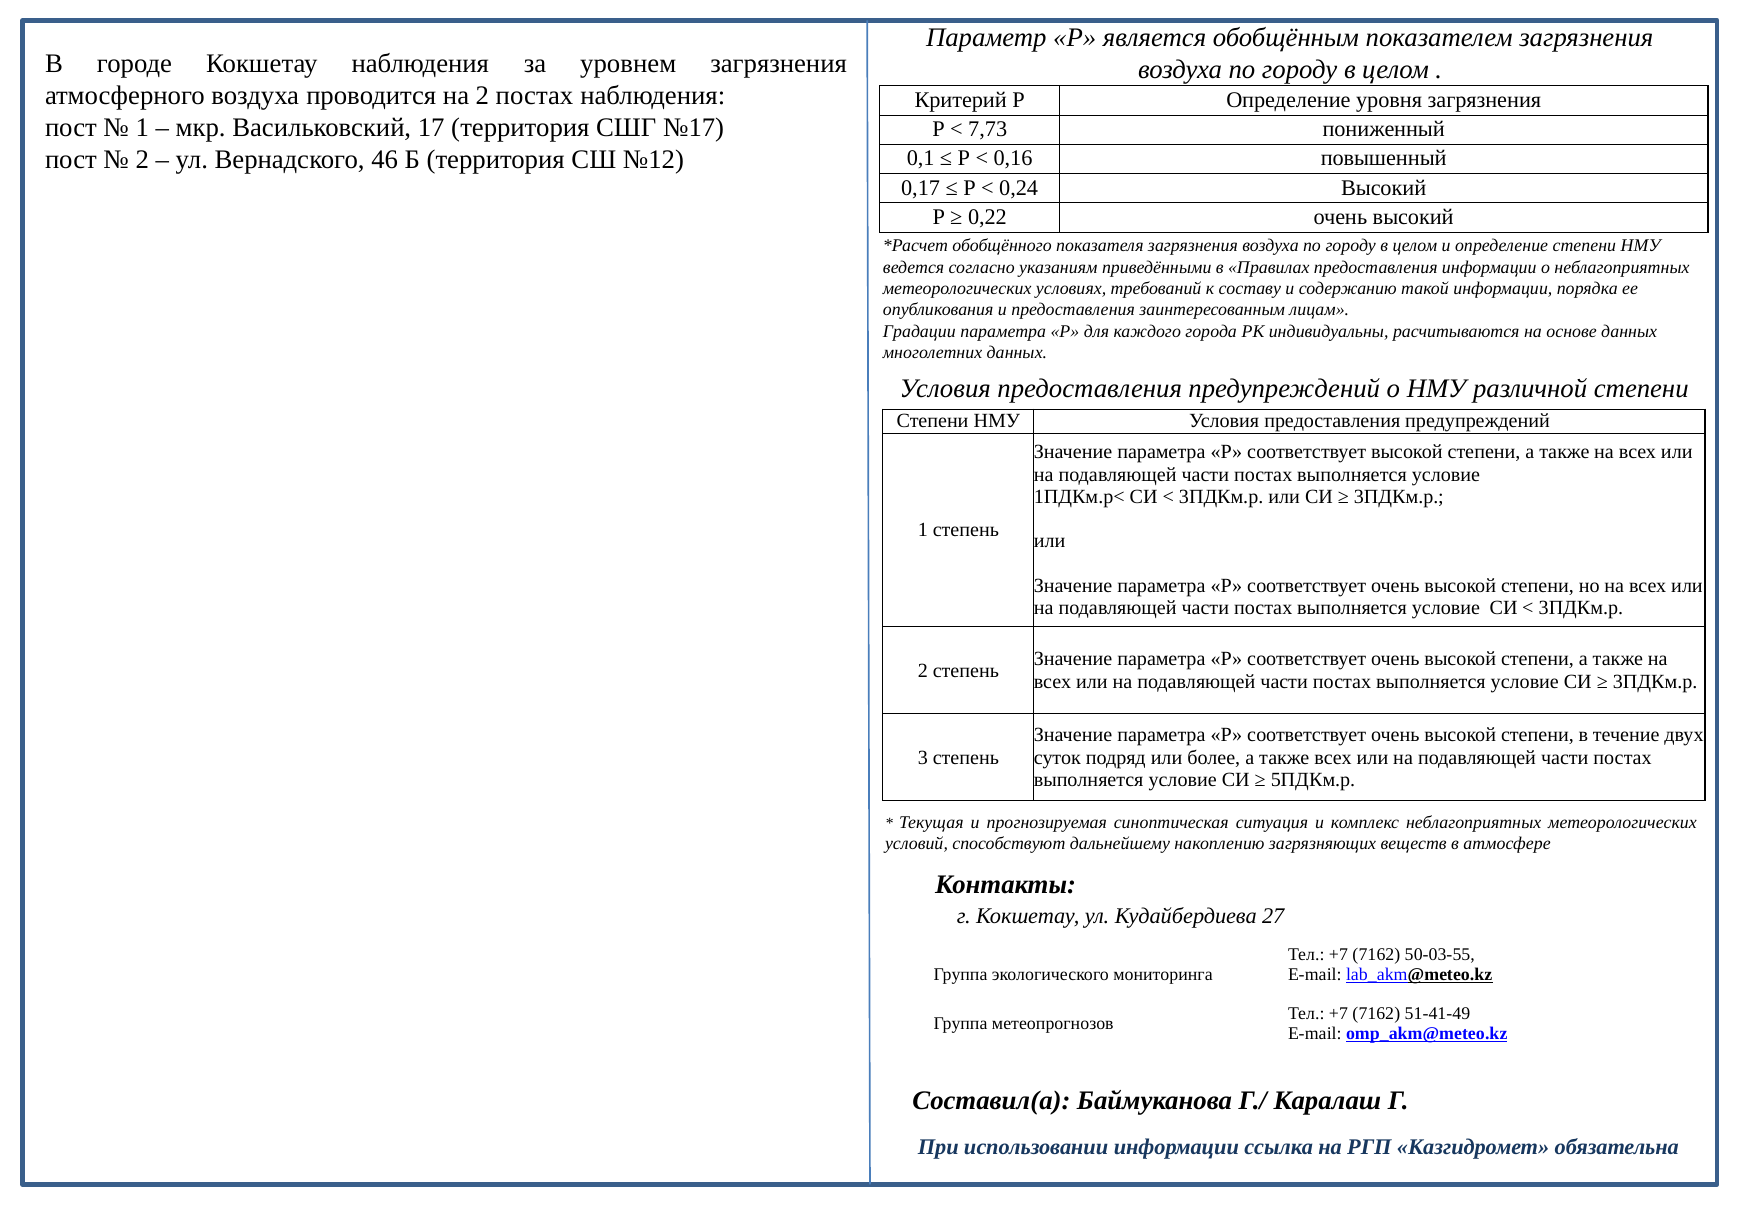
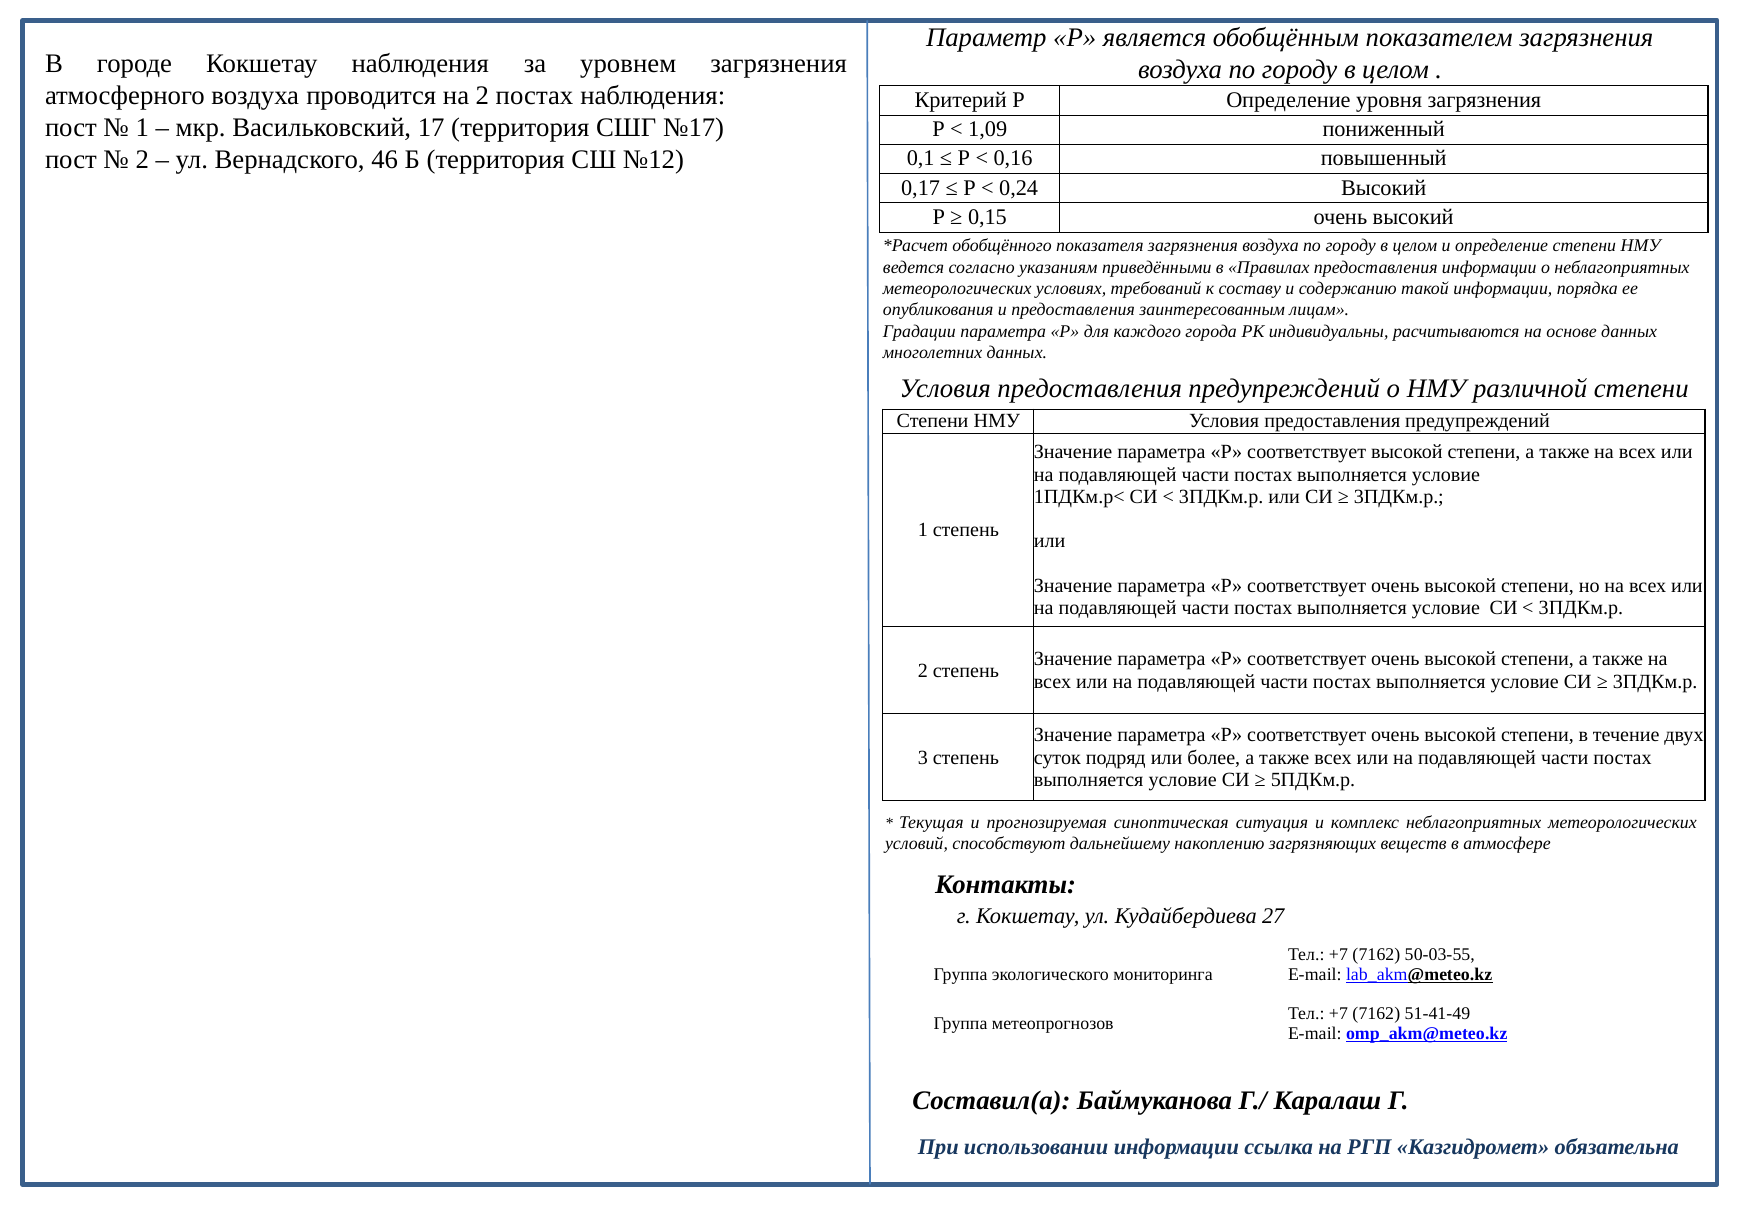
7,73: 7,73 -> 1,09 (988, 129)
0,22: 0,22 -> 0,15 (987, 217)
